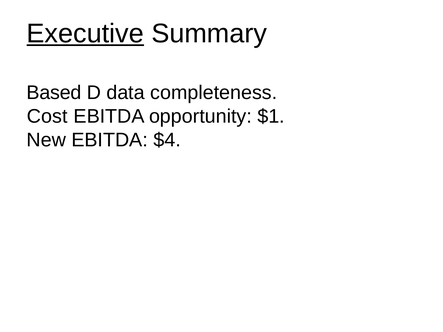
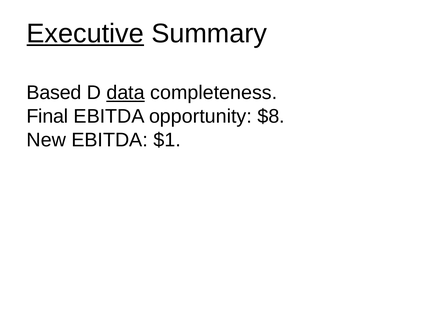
data underline: none -> present (126, 93)
Cost: Cost -> Final (47, 117)
$1: $1 -> $8 (271, 117)
$4: $4 -> $1 (167, 140)
